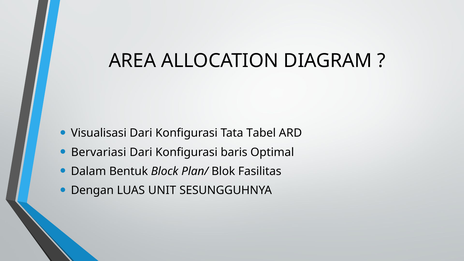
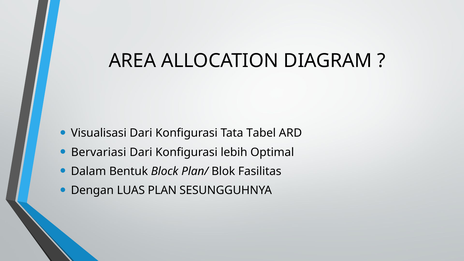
baris: baris -> lebih (234, 152)
UNIT: UNIT -> PLAN (162, 190)
